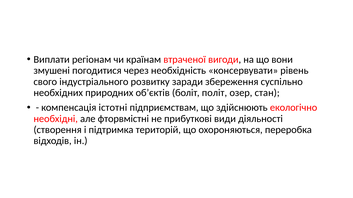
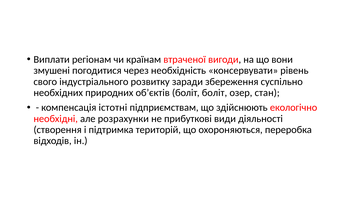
боліт політ: політ -> боліт (214, 93)
фторвмістні: фторвмістні -> розрахунки (123, 119)
